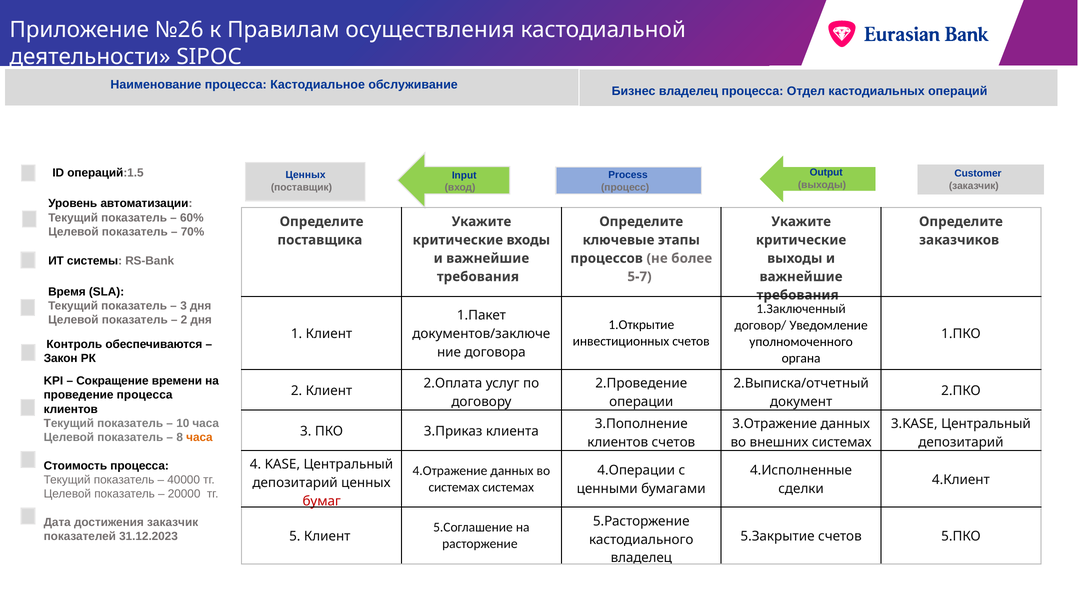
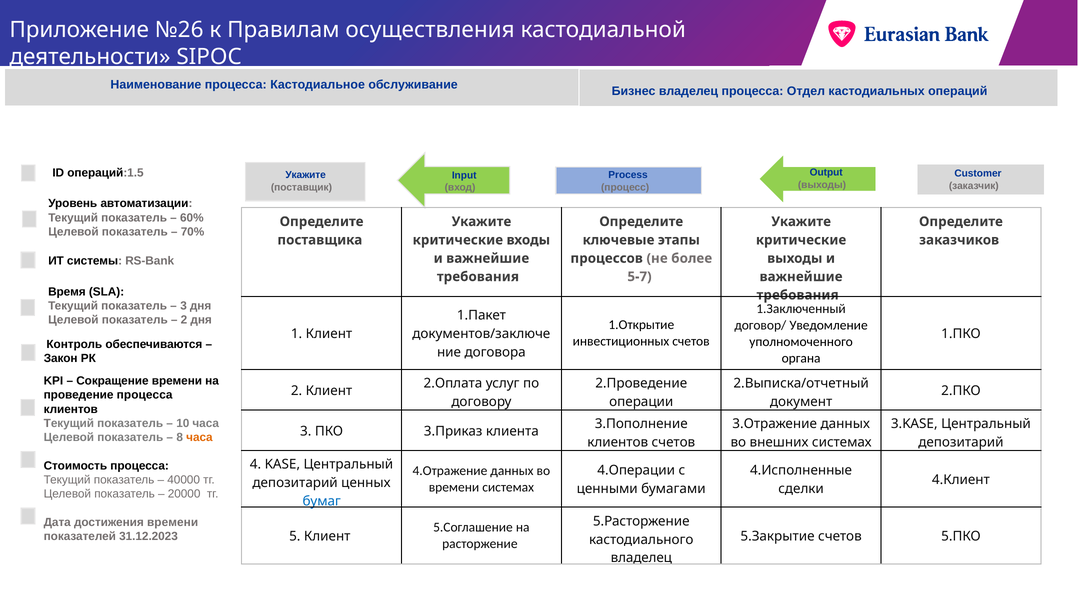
Ценных: Ценных -> Укажите (306, 175)
системах: системах -> времени (454, 487)
бумаг colour: red -> blue (322, 501)
достижения заказчик: заказчик -> времени (173, 522)
